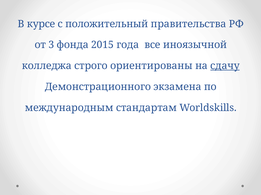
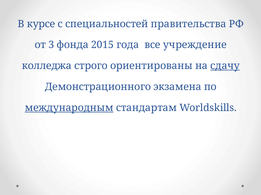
положительный: положительный -> специальностей (107, 24)
иноязычной: иноязычной -> учреждение (195, 45)
международным underline: none -> present (69, 108)
